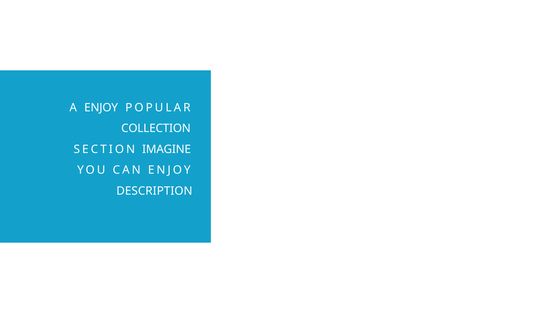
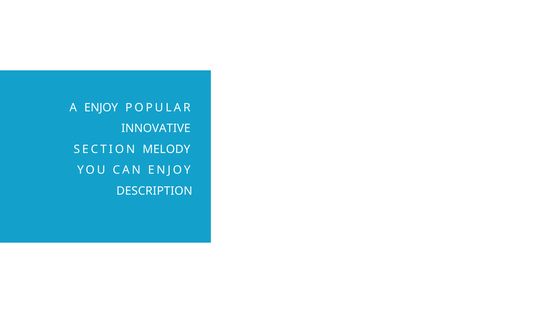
COLLECTION: COLLECTION -> INNOVATIVE (156, 128)
IMAGINE: IMAGINE -> MELODY (166, 149)
